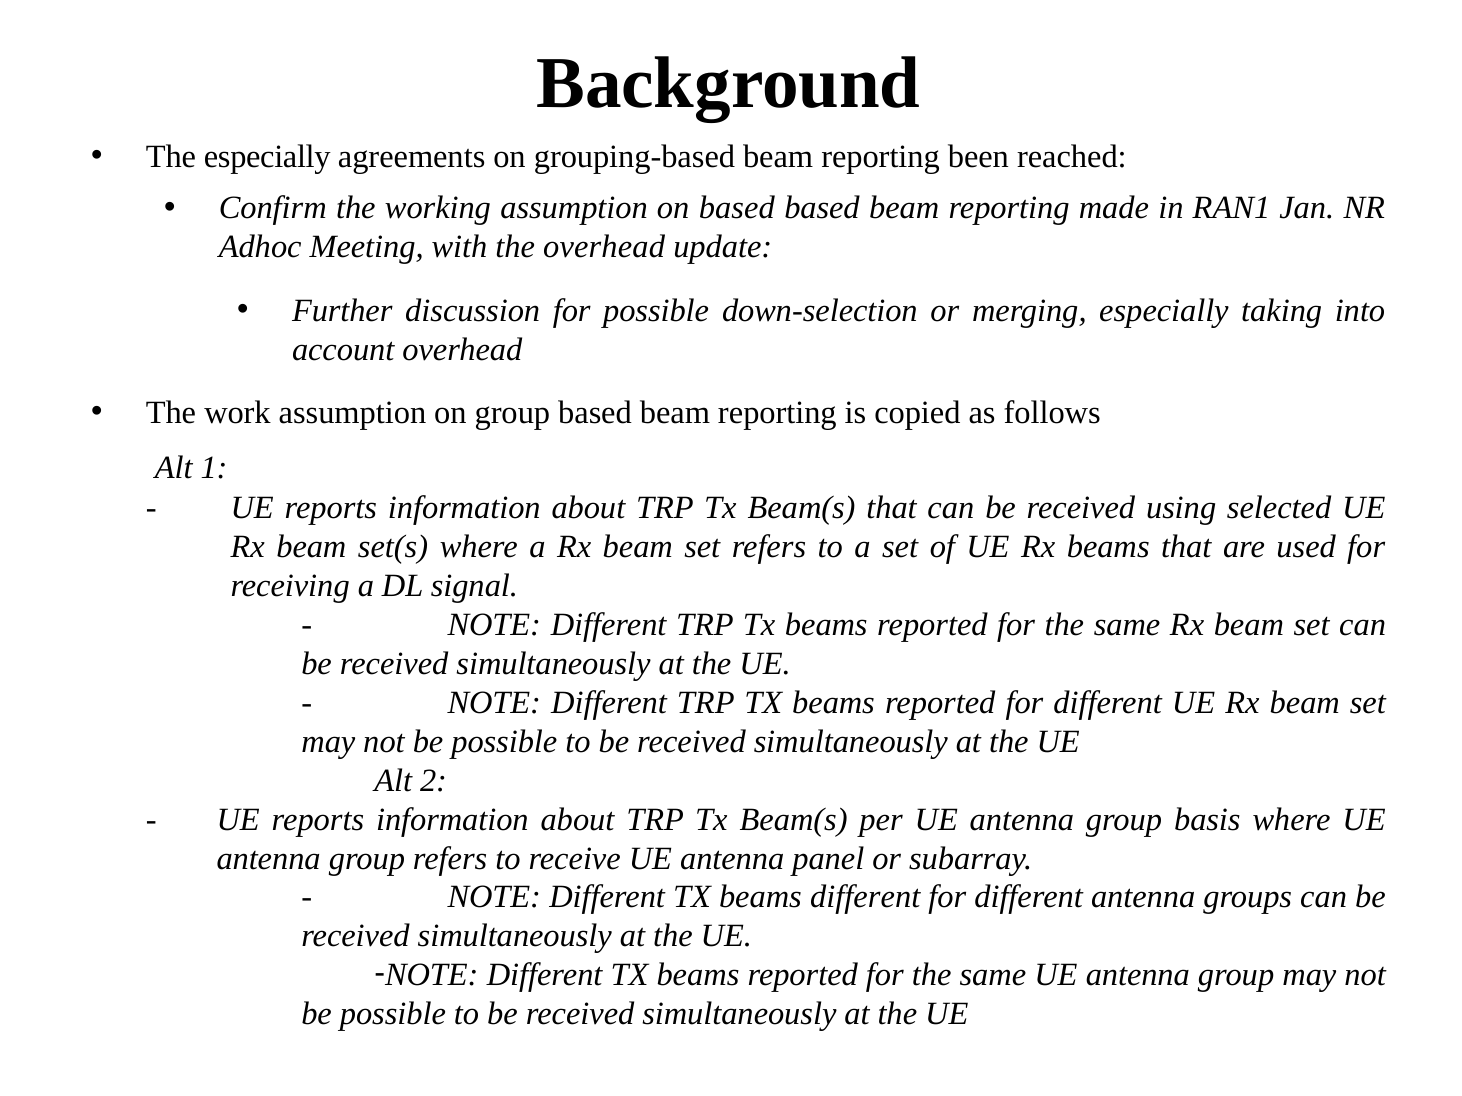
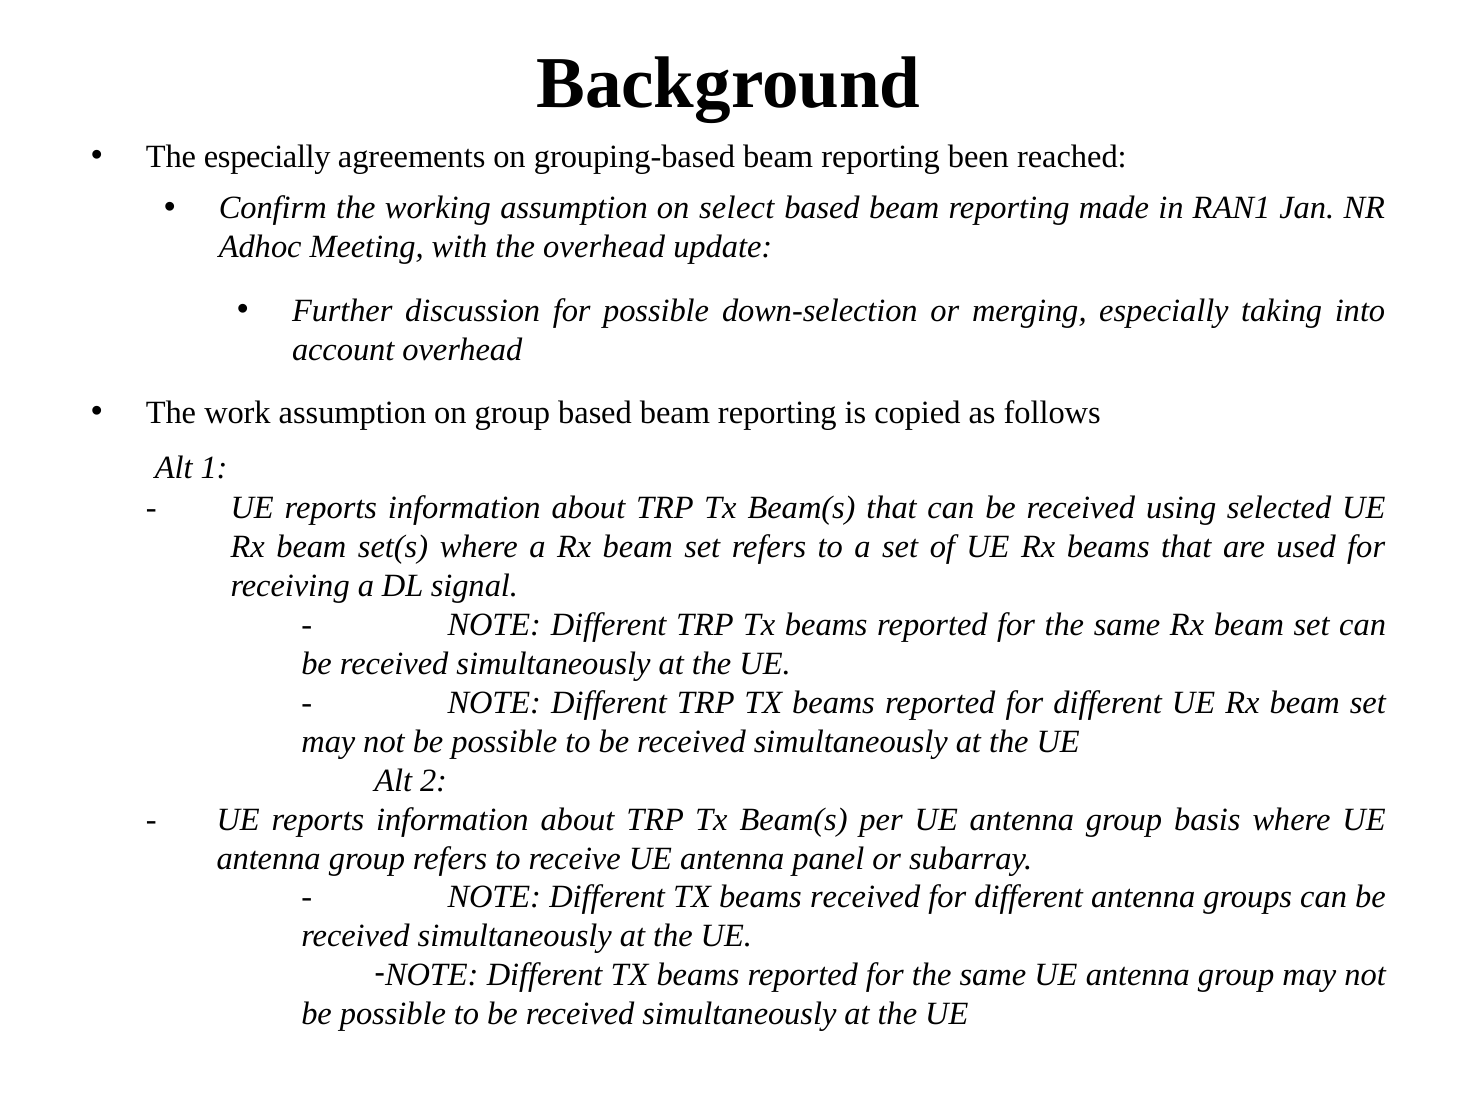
on based: based -> select (737, 208)
beams different: different -> received (865, 898)
